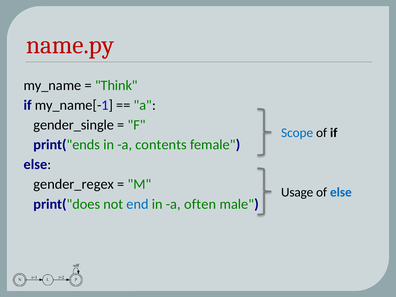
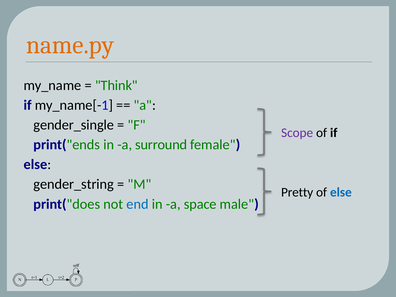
name.py colour: red -> orange (70, 45)
Scope colour: blue -> purple (297, 133)
contents: contents -> surround (161, 145)
gender_regex: gender_regex -> gender_string (74, 184)
Usage: Usage -> Pretty (297, 192)
often: often -> space (200, 204)
